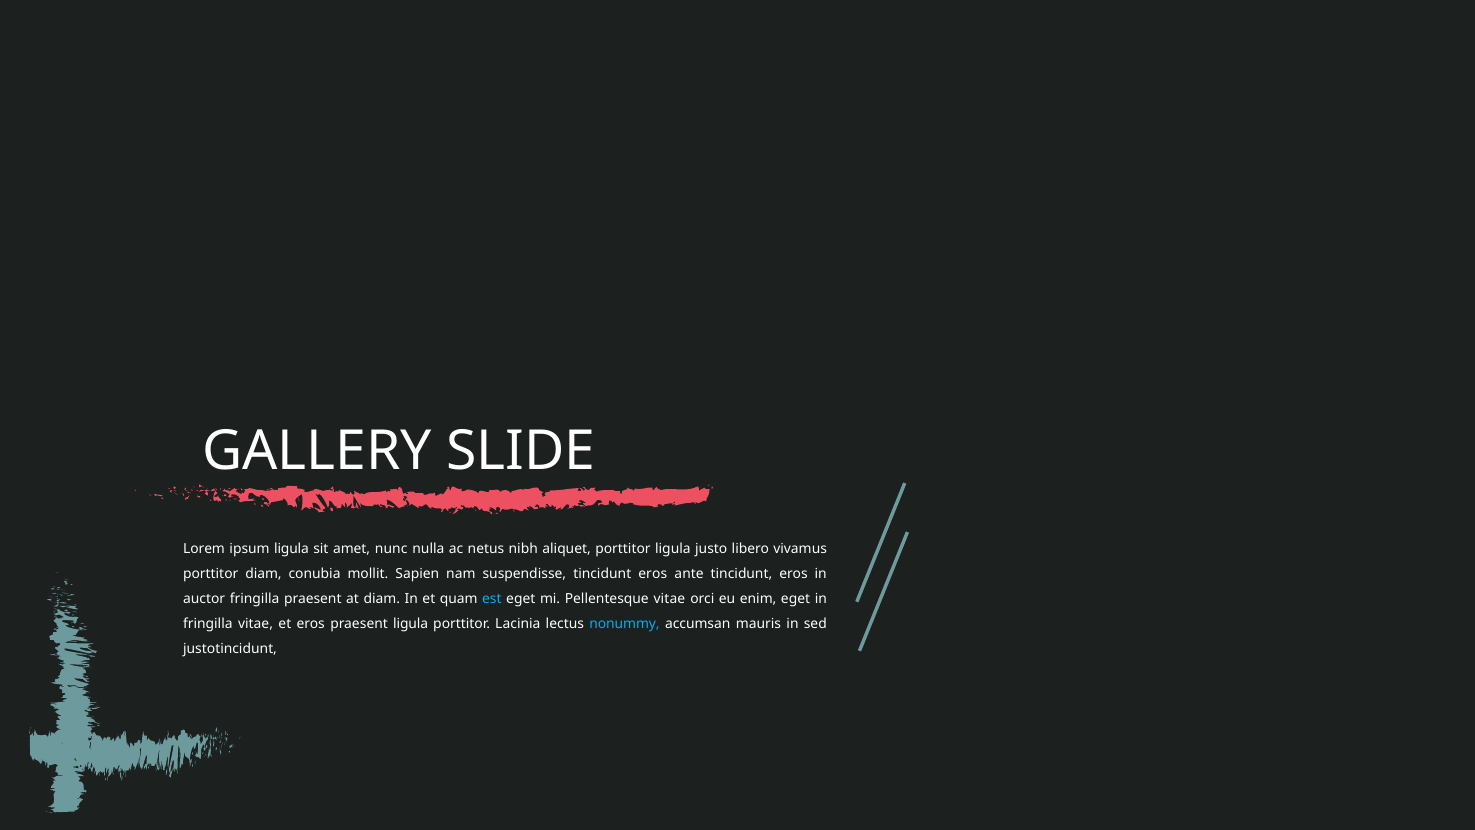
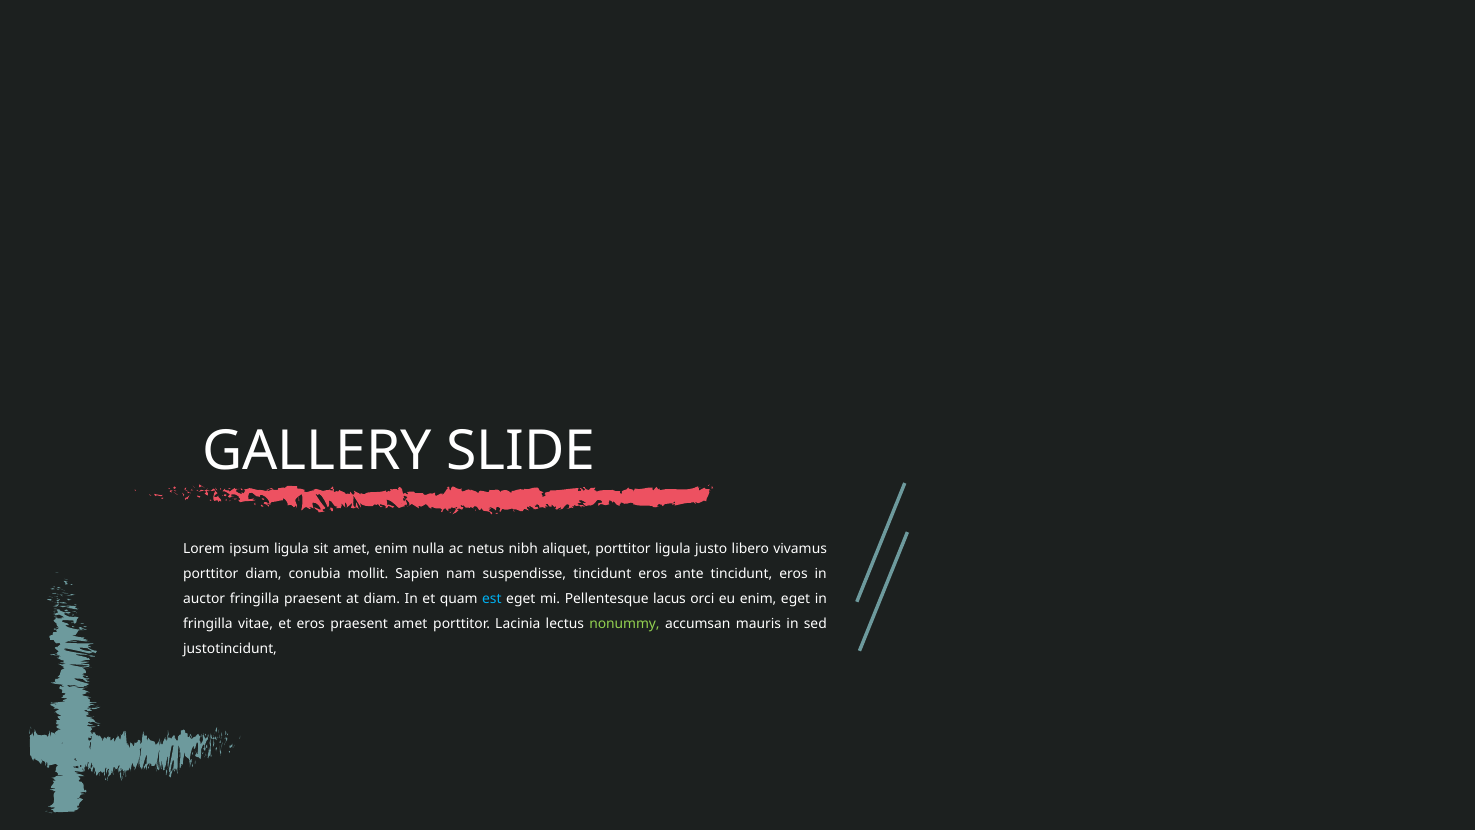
amet nunc: nunc -> enim (391, 549)
Pellentesque vitae: vitae -> lacus (670, 599)
praesent ligula: ligula -> amet (410, 624)
nonummy colour: light blue -> light green (625, 624)
